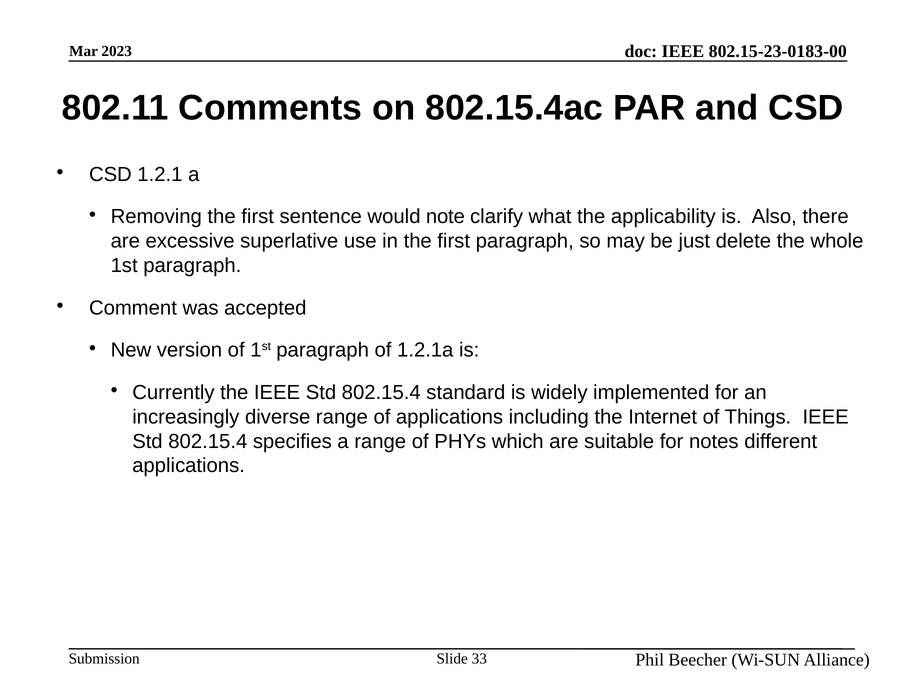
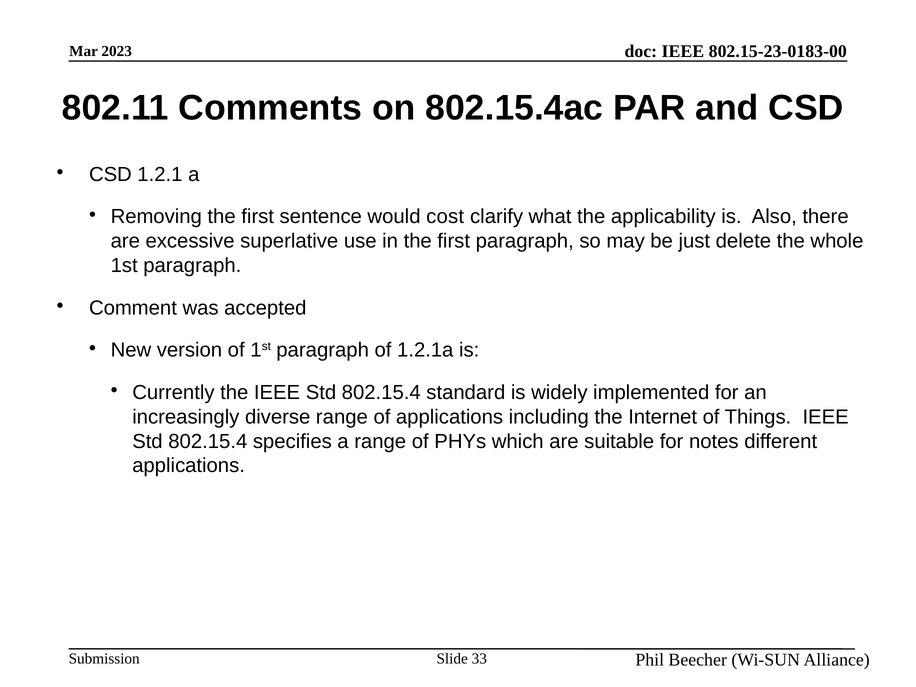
note: note -> cost (445, 217)
